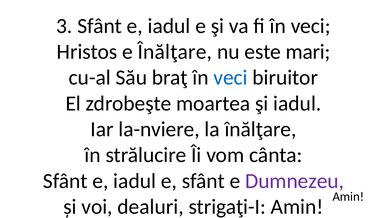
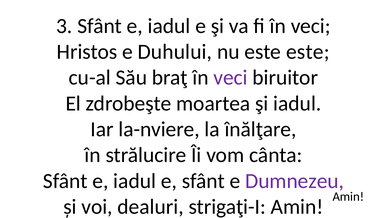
e Înălţare: Înălţare -> Duhului (175, 52)
este mari: mari -> este (308, 52)
veci colour: blue -> purple (230, 77)
